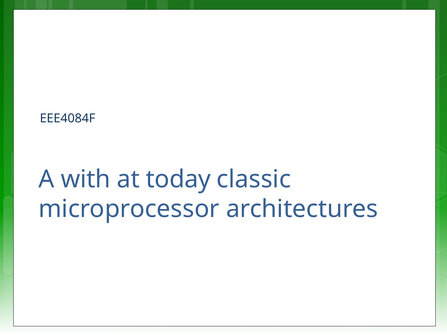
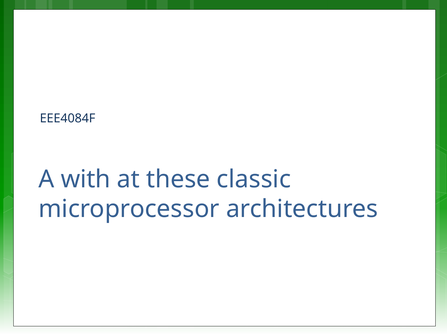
today: today -> these (178, 179)
